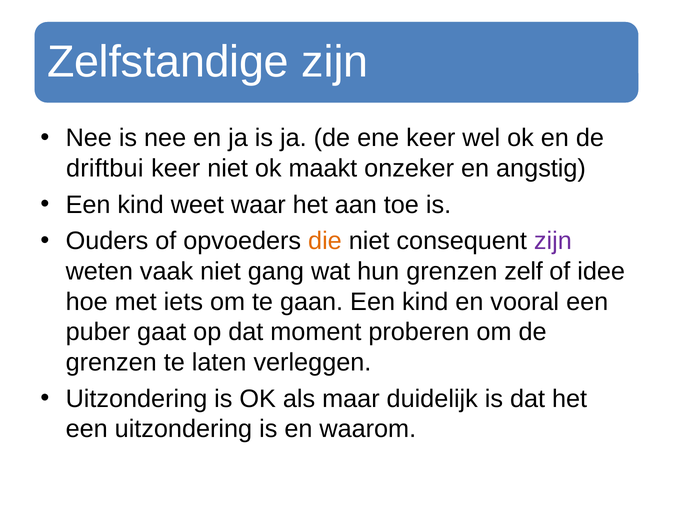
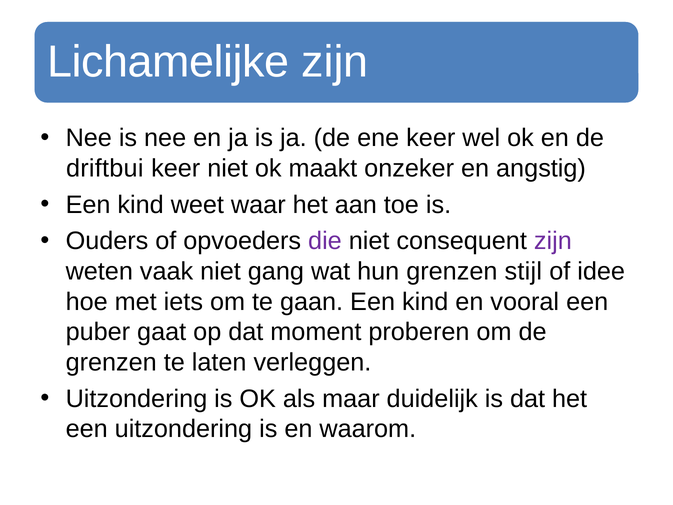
Zelfstandige: Zelfstandige -> Lichamelijke (168, 62)
die colour: orange -> purple (325, 241)
zelf: zelf -> stijl (523, 271)
